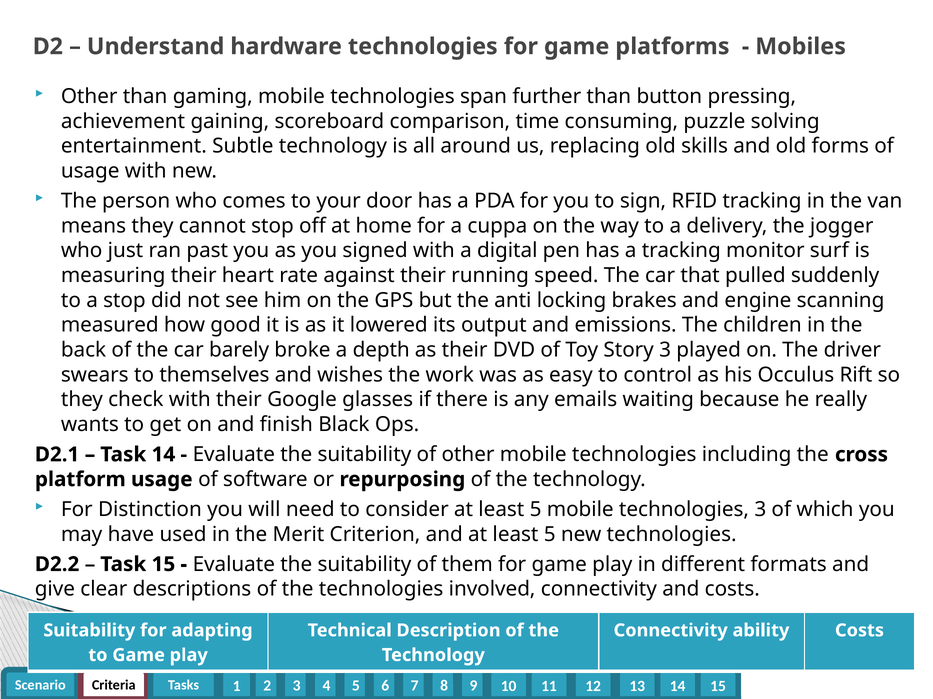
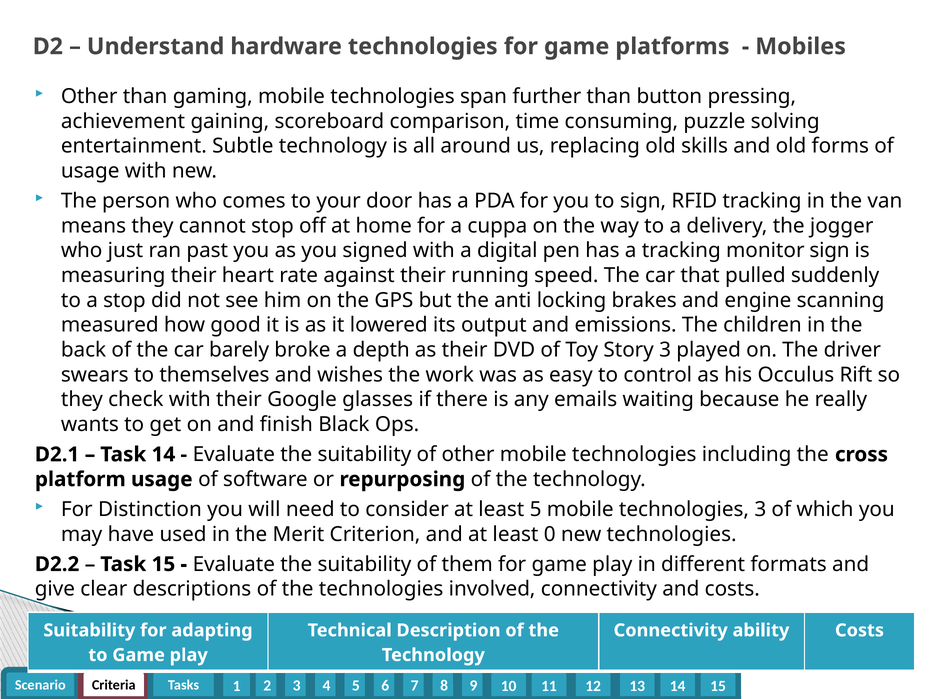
monitor surf: surf -> sign (830, 251)
and at least 5: 5 -> 0 (550, 535)
